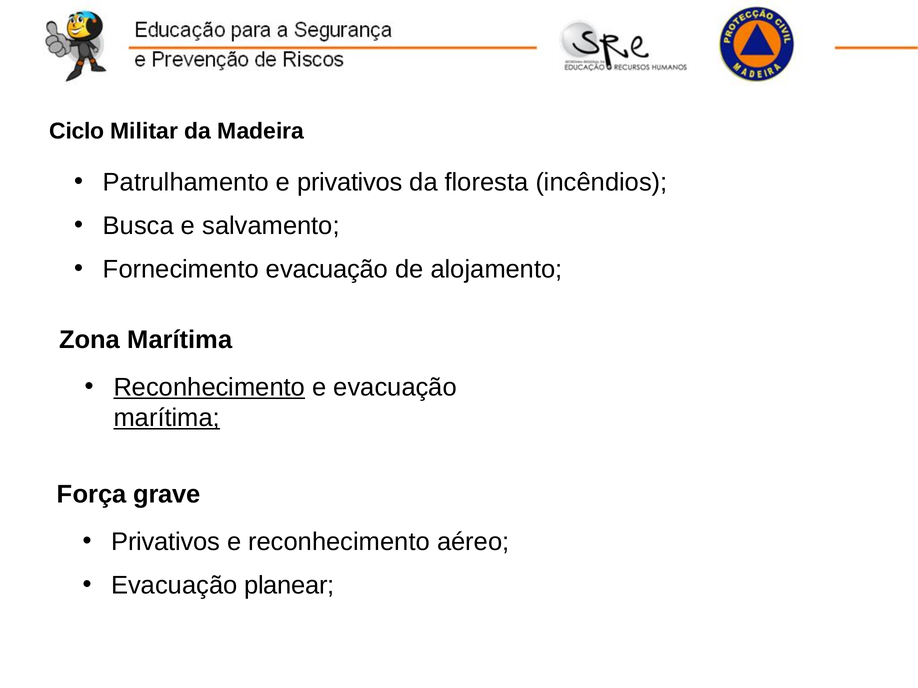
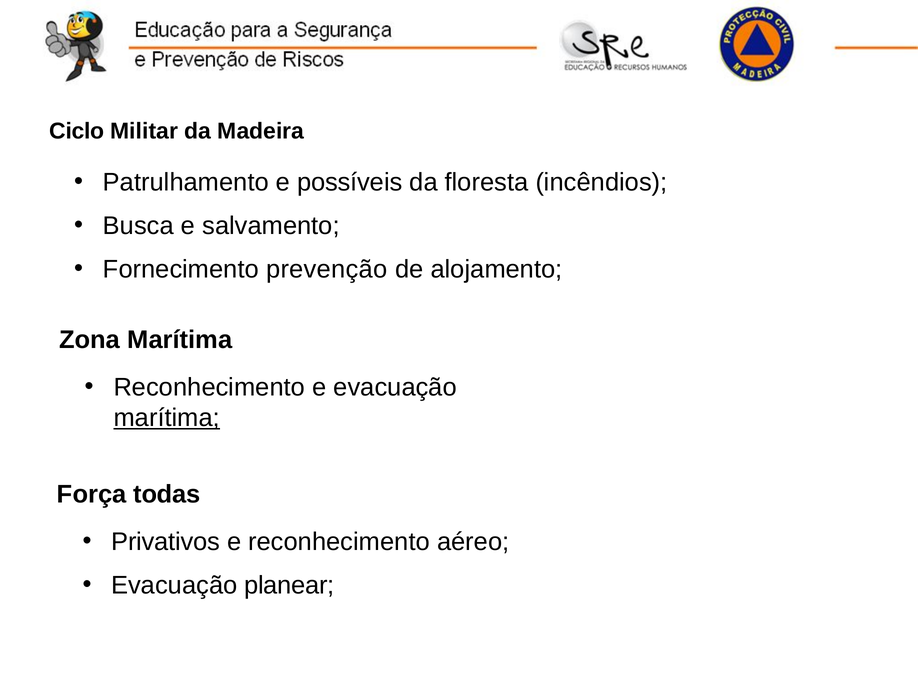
e privativos: privativos -> possíveis (350, 183)
Fornecimento evacuação: evacuação -> prevenção (327, 269)
Reconhecimento underline: present -> none (209, 388)
grave: grave -> todas (167, 495)
